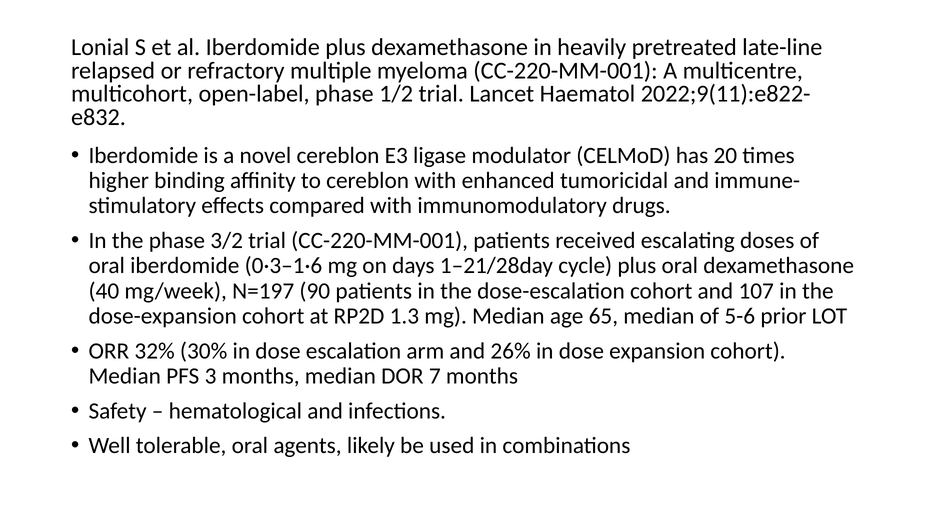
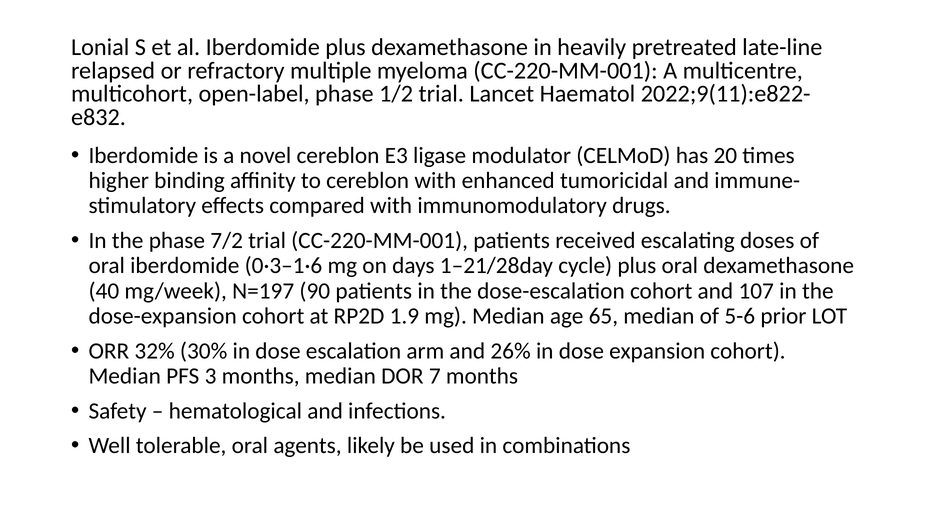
3/2: 3/2 -> 7/2 (227, 241)
1.3: 1.3 -> 1.9 (404, 316)
